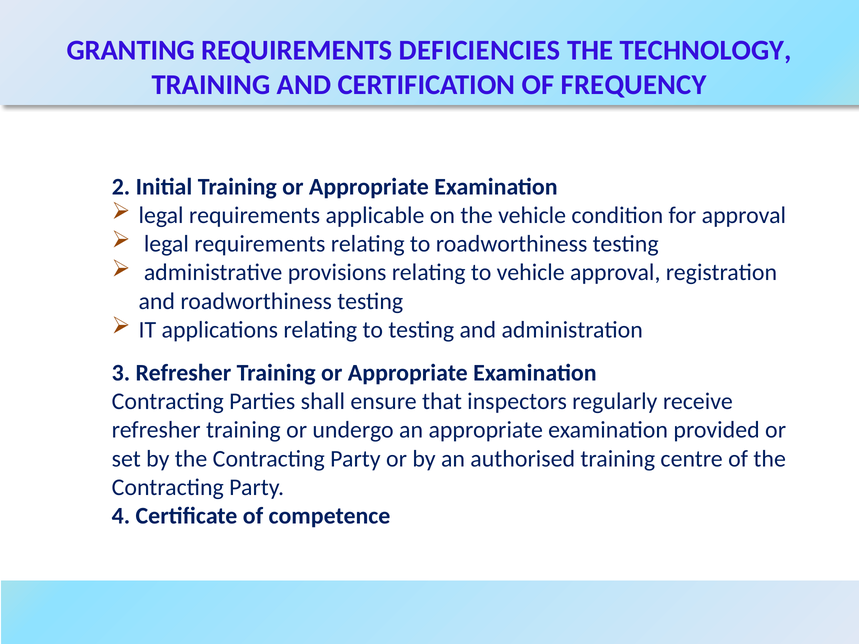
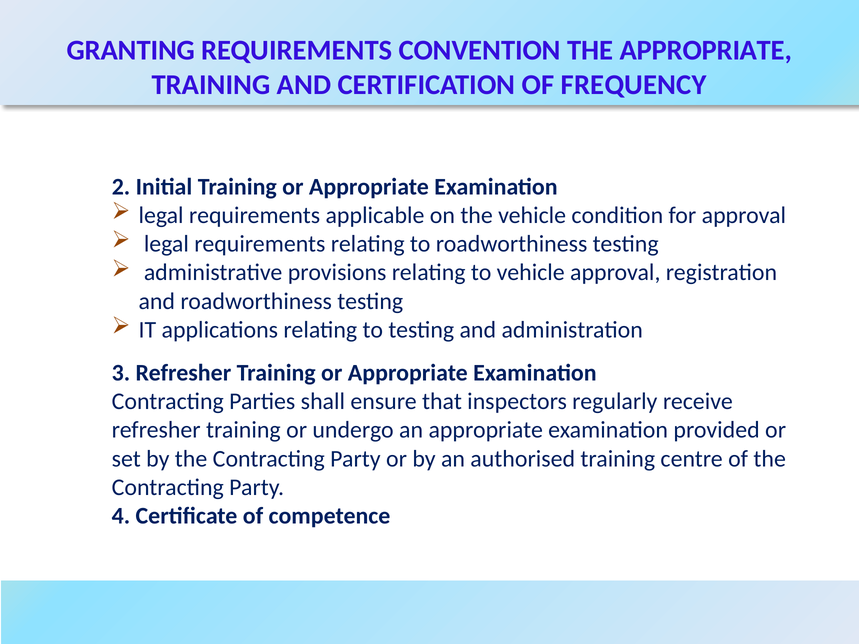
DEFICIENCIES: DEFICIENCIES -> CONVENTION (480, 51)
THE TECHNOLOGY: TECHNOLOGY -> APPROPRIATE (706, 51)
